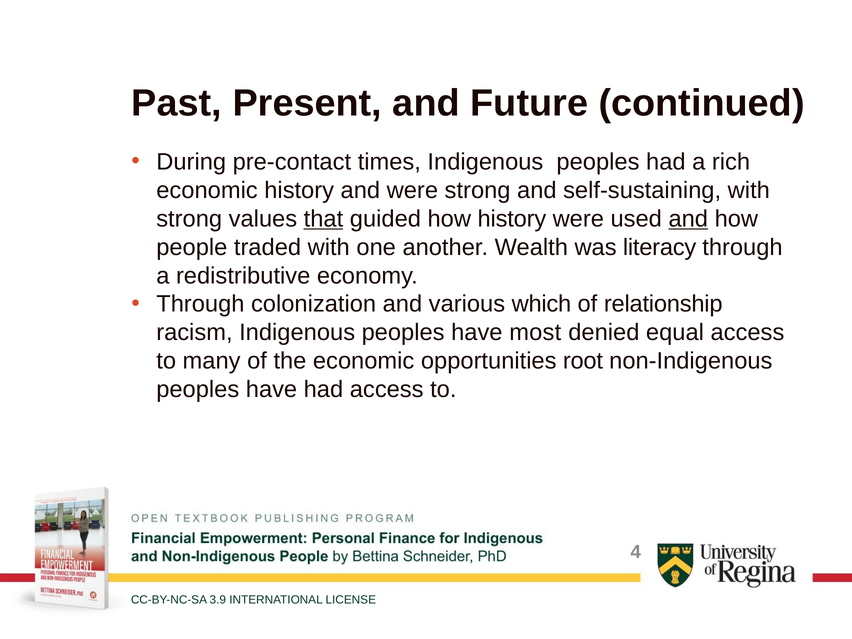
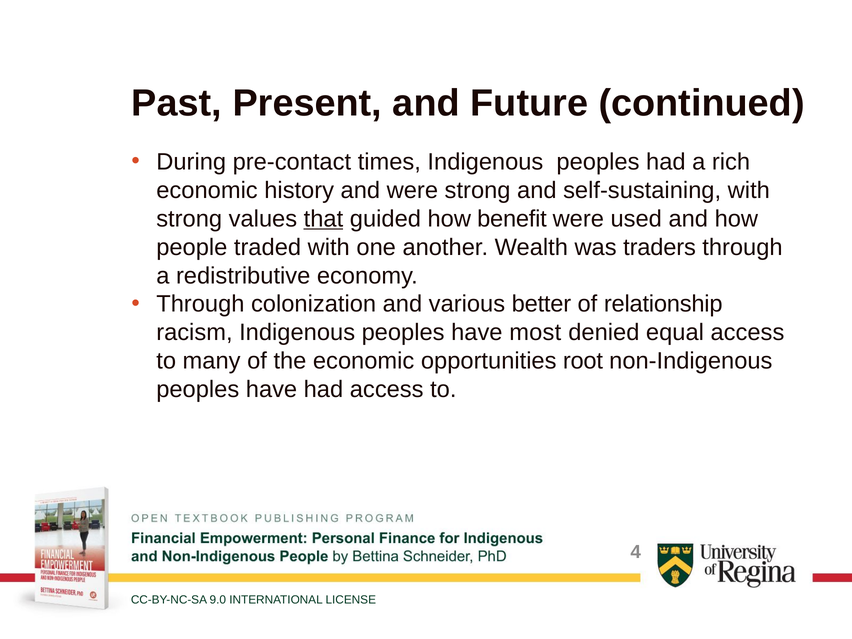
how history: history -> benefit (512, 219)
and underline: present -> none (688, 219)
literacy: literacy -> traders (660, 247)
which: which -> better (541, 304)
3.9: 3.9 -> 9.0 (218, 600)
